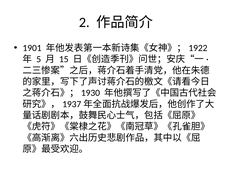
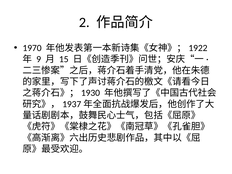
1901: 1901 -> 1970 (32, 48)
5: 5 -> 9 (39, 59)
